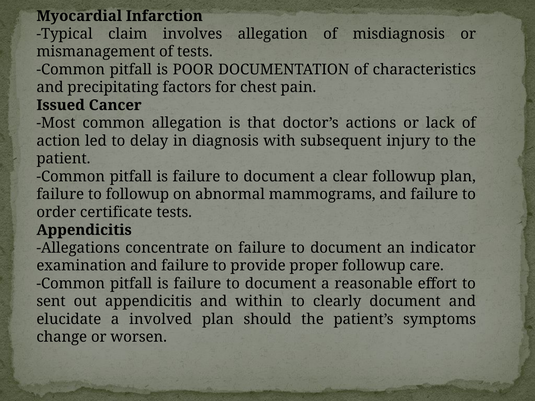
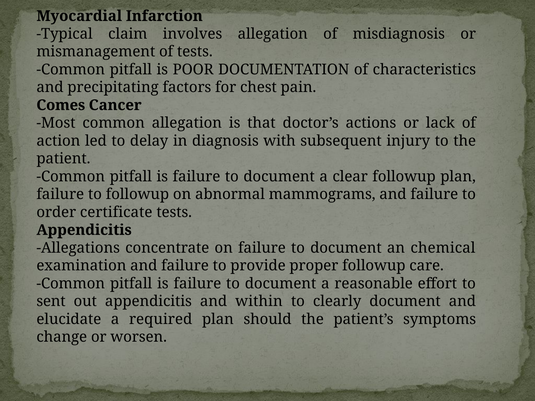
Issued: Issued -> Comes (61, 105)
indicator: indicator -> chemical (443, 248)
involved: involved -> required (161, 319)
